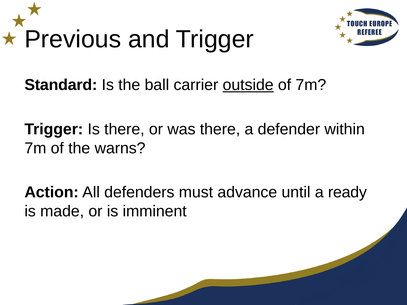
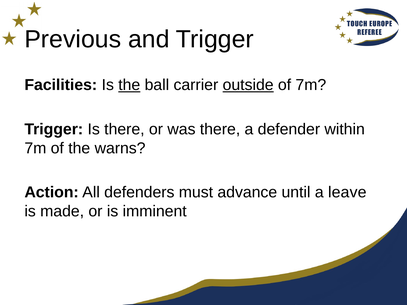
Standard: Standard -> Facilities (61, 85)
the underline: none -> present (129, 85)
ready: ready -> leave (347, 193)
